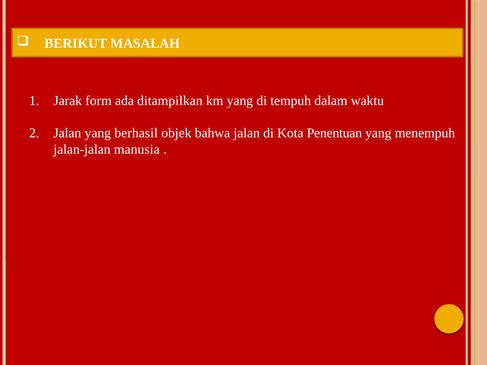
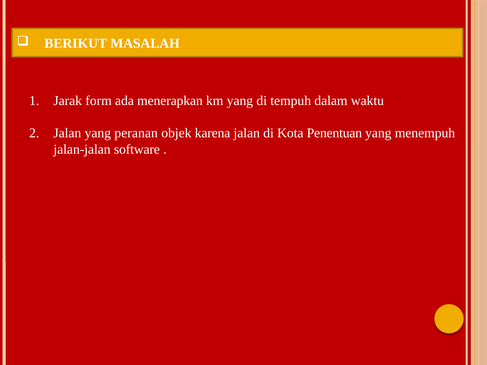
ditampilkan: ditampilkan -> menerapkan (170, 101)
berhasil: berhasil -> peranan (136, 133)
bahwa: bahwa -> karena (213, 133)
manusia: manusia -> software (137, 149)
